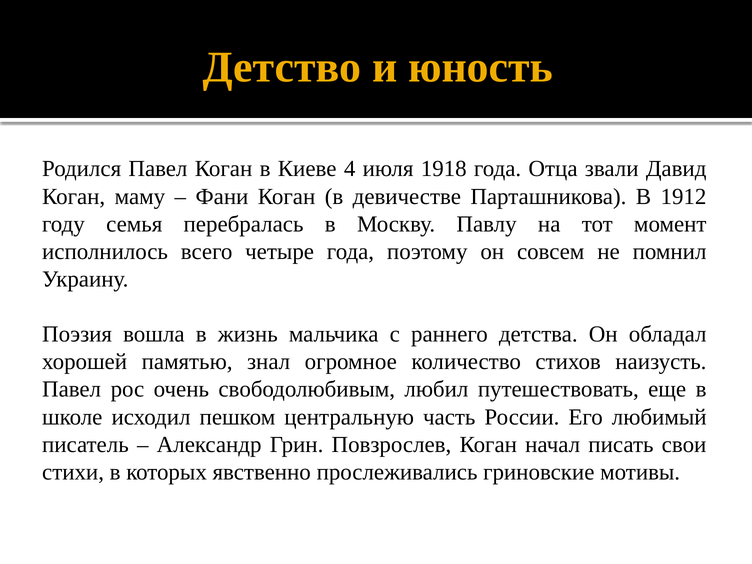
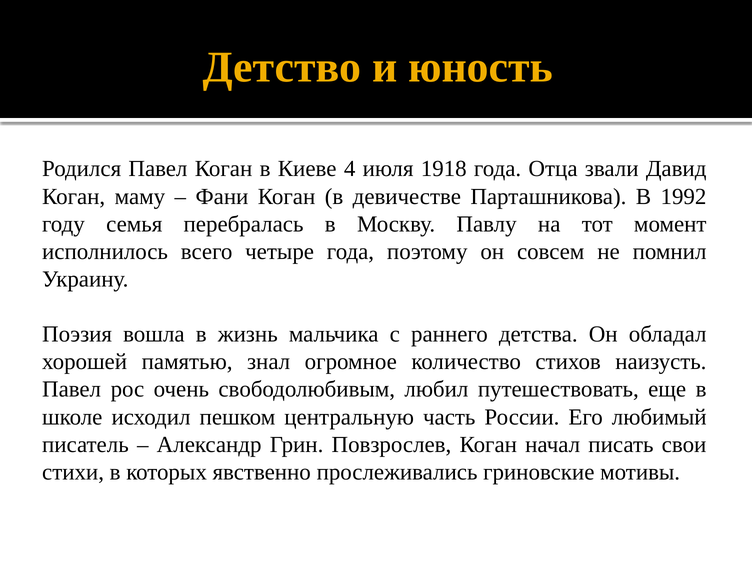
1912: 1912 -> 1992 (684, 196)
